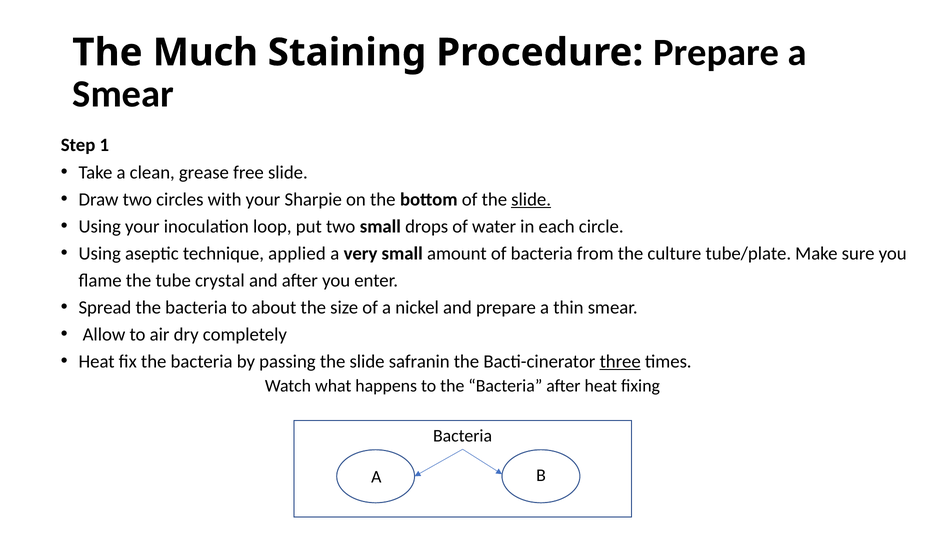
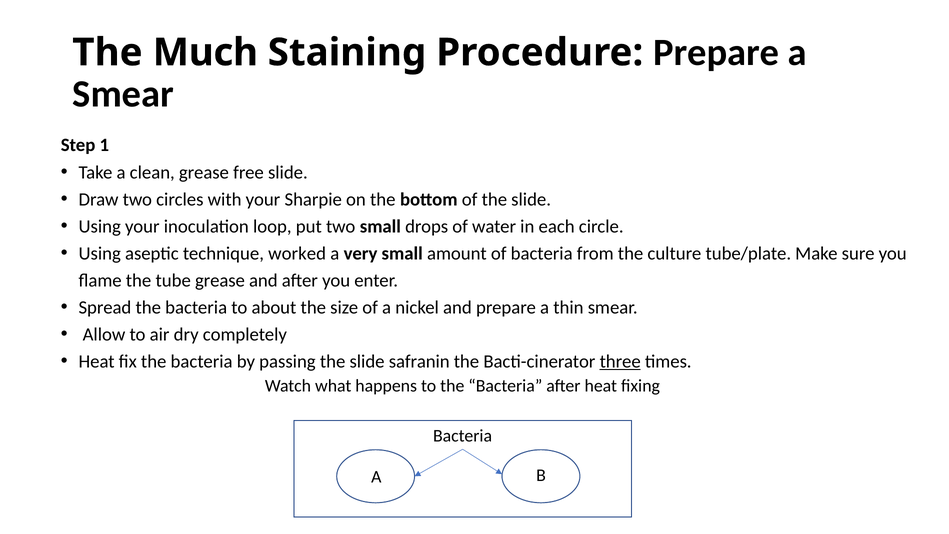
slide underline: present -> none (531, 199)
applied: applied -> worked (297, 253)
tube crystal: crystal -> grease (220, 280)
